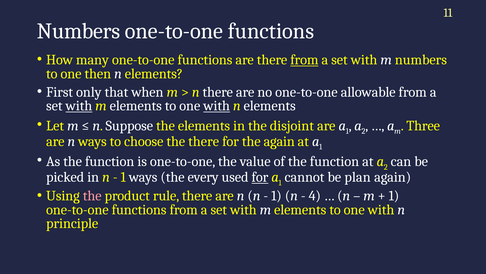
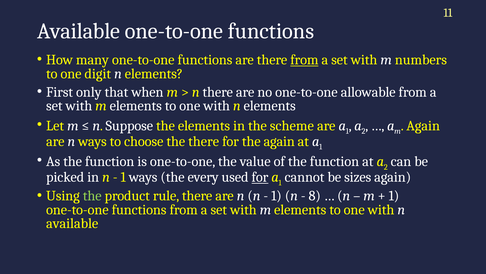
Numbers: Numbers -> Available (79, 31)
then: then -> digit (98, 73)
with underline: present -> none (79, 106)
with underline: present -> none (217, 106)
disjoint: disjoint -> scheme (292, 125)
Three: Three -> Again (423, 125)
plan: plan -> sizes (358, 177)
the colour: pink -> light green (92, 196)
4: 4 -> 8 (315, 196)
principle: principle -> available (72, 223)
